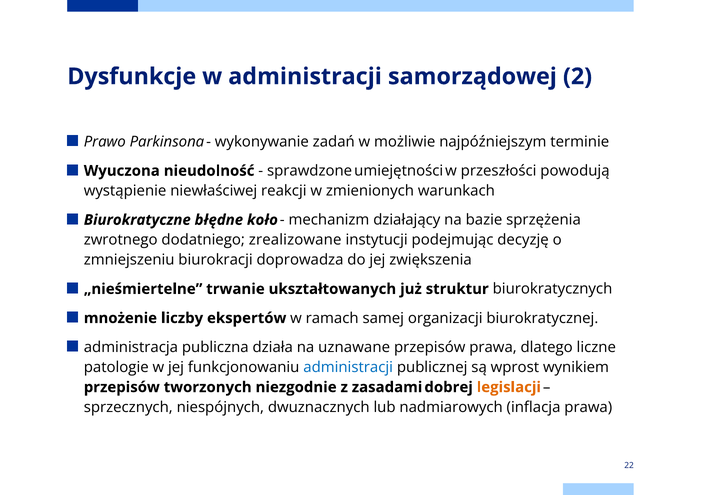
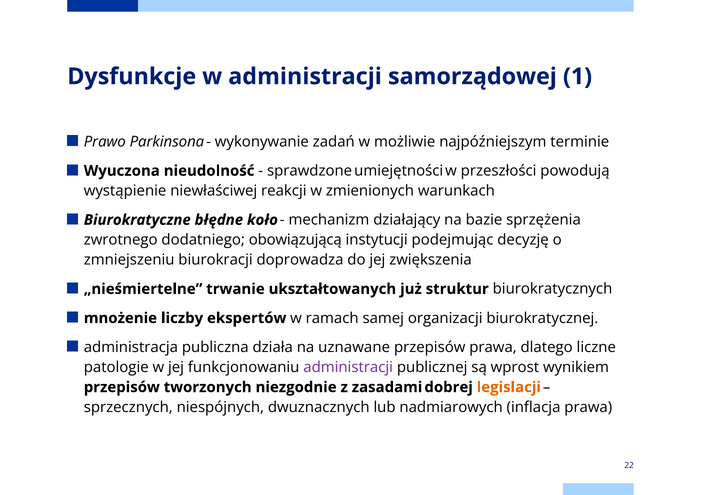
2: 2 -> 1 (578, 77)
zrealizowane: zrealizowane -> obowiązującą (295, 240)
administracji colour: blue -> purple (348, 368)
